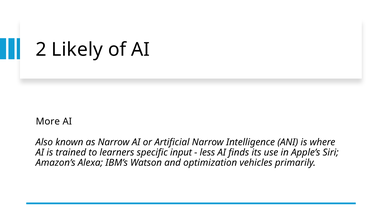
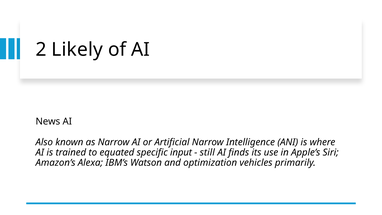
More: More -> News (48, 121)
learners: learners -> equated (117, 152)
less: less -> still (207, 152)
